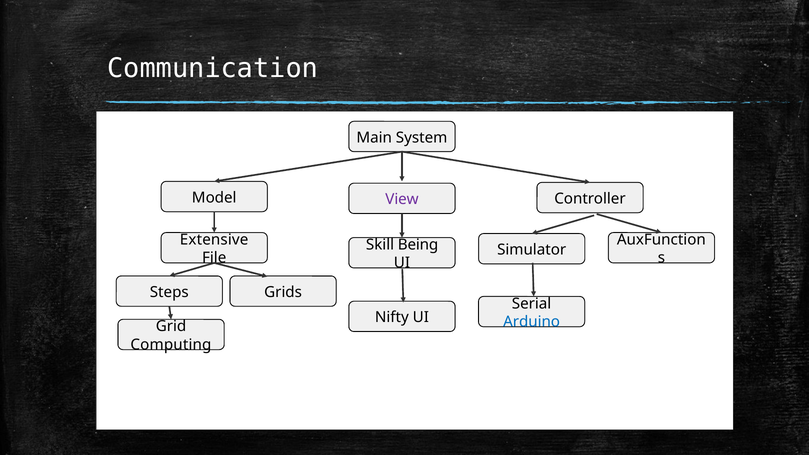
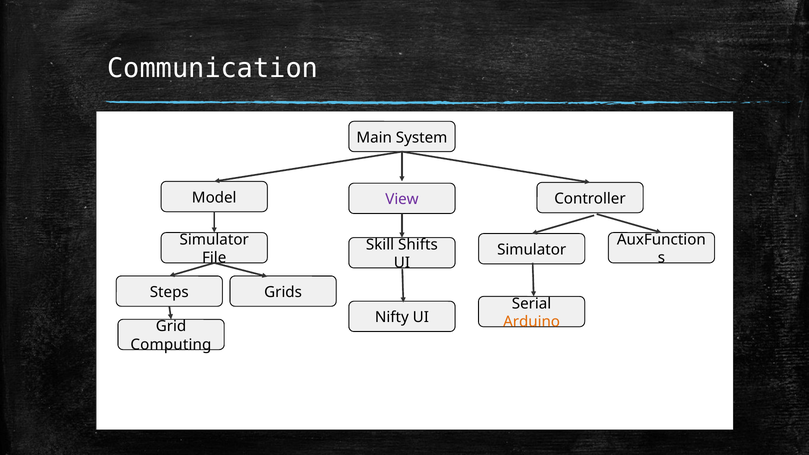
Extensive: Extensive -> Simulator (214, 240)
Being: Being -> Shifts (418, 245)
Arduino colour: blue -> orange (532, 322)
